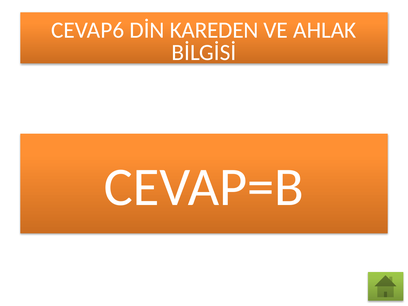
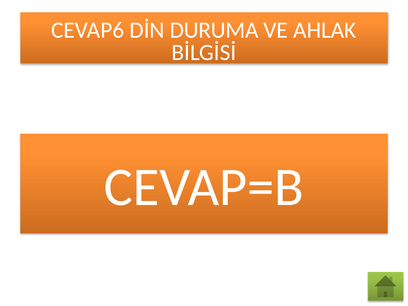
KAREDEN: KAREDEN -> DURUMA (214, 30)
